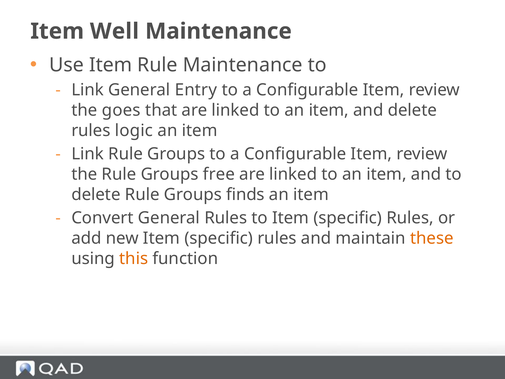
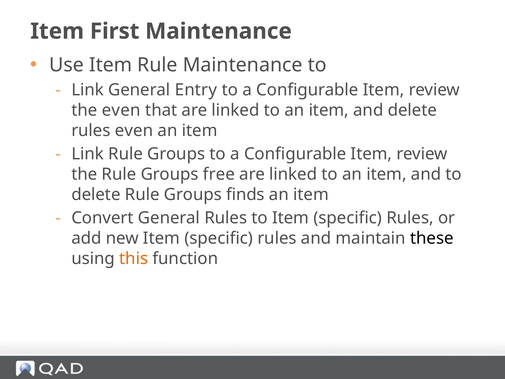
Well: Well -> First (115, 31)
the goes: goes -> even (121, 110)
rules logic: logic -> even (134, 130)
these colour: orange -> black (432, 238)
